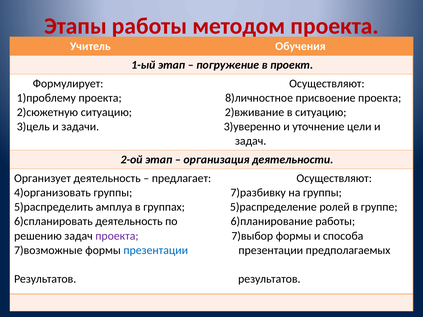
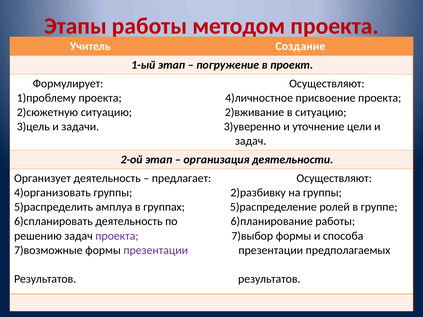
Обучения: Обучения -> Создание (300, 46)
8)личностное: 8)личностное -> 4)личностное (259, 98)
7)разбивку: 7)разбивку -> 2)разбивку (258, 193)
презентации colour: blue -> purple (156, 250)
